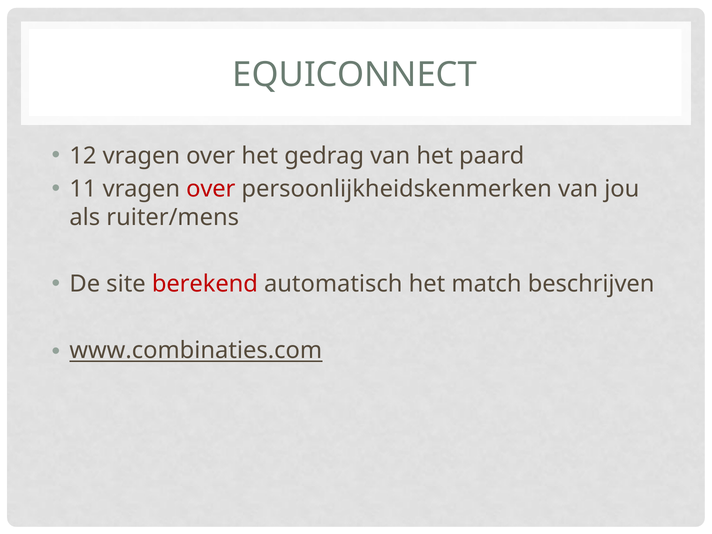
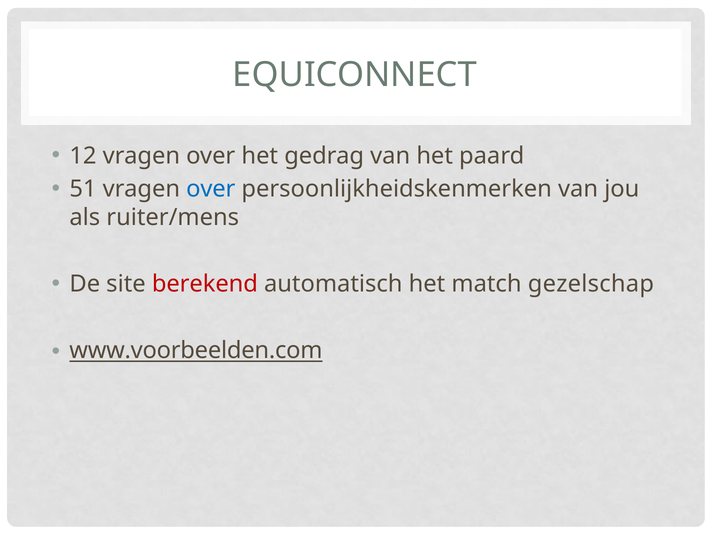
11: 11 -> 51 (83, 189)
over colour: red -> blue (211, 189)
beschrijven: beschrijven -> gezelschap (591, 284)
www.combinaties.com: www.combinaties.com -> www.voorbeelden.com (196, 350)
